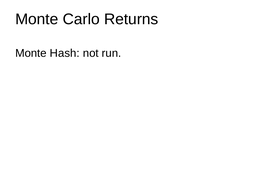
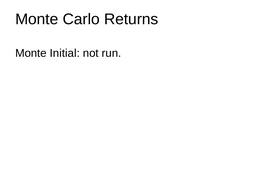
Hash: Hash -> Initial (65, 53)
